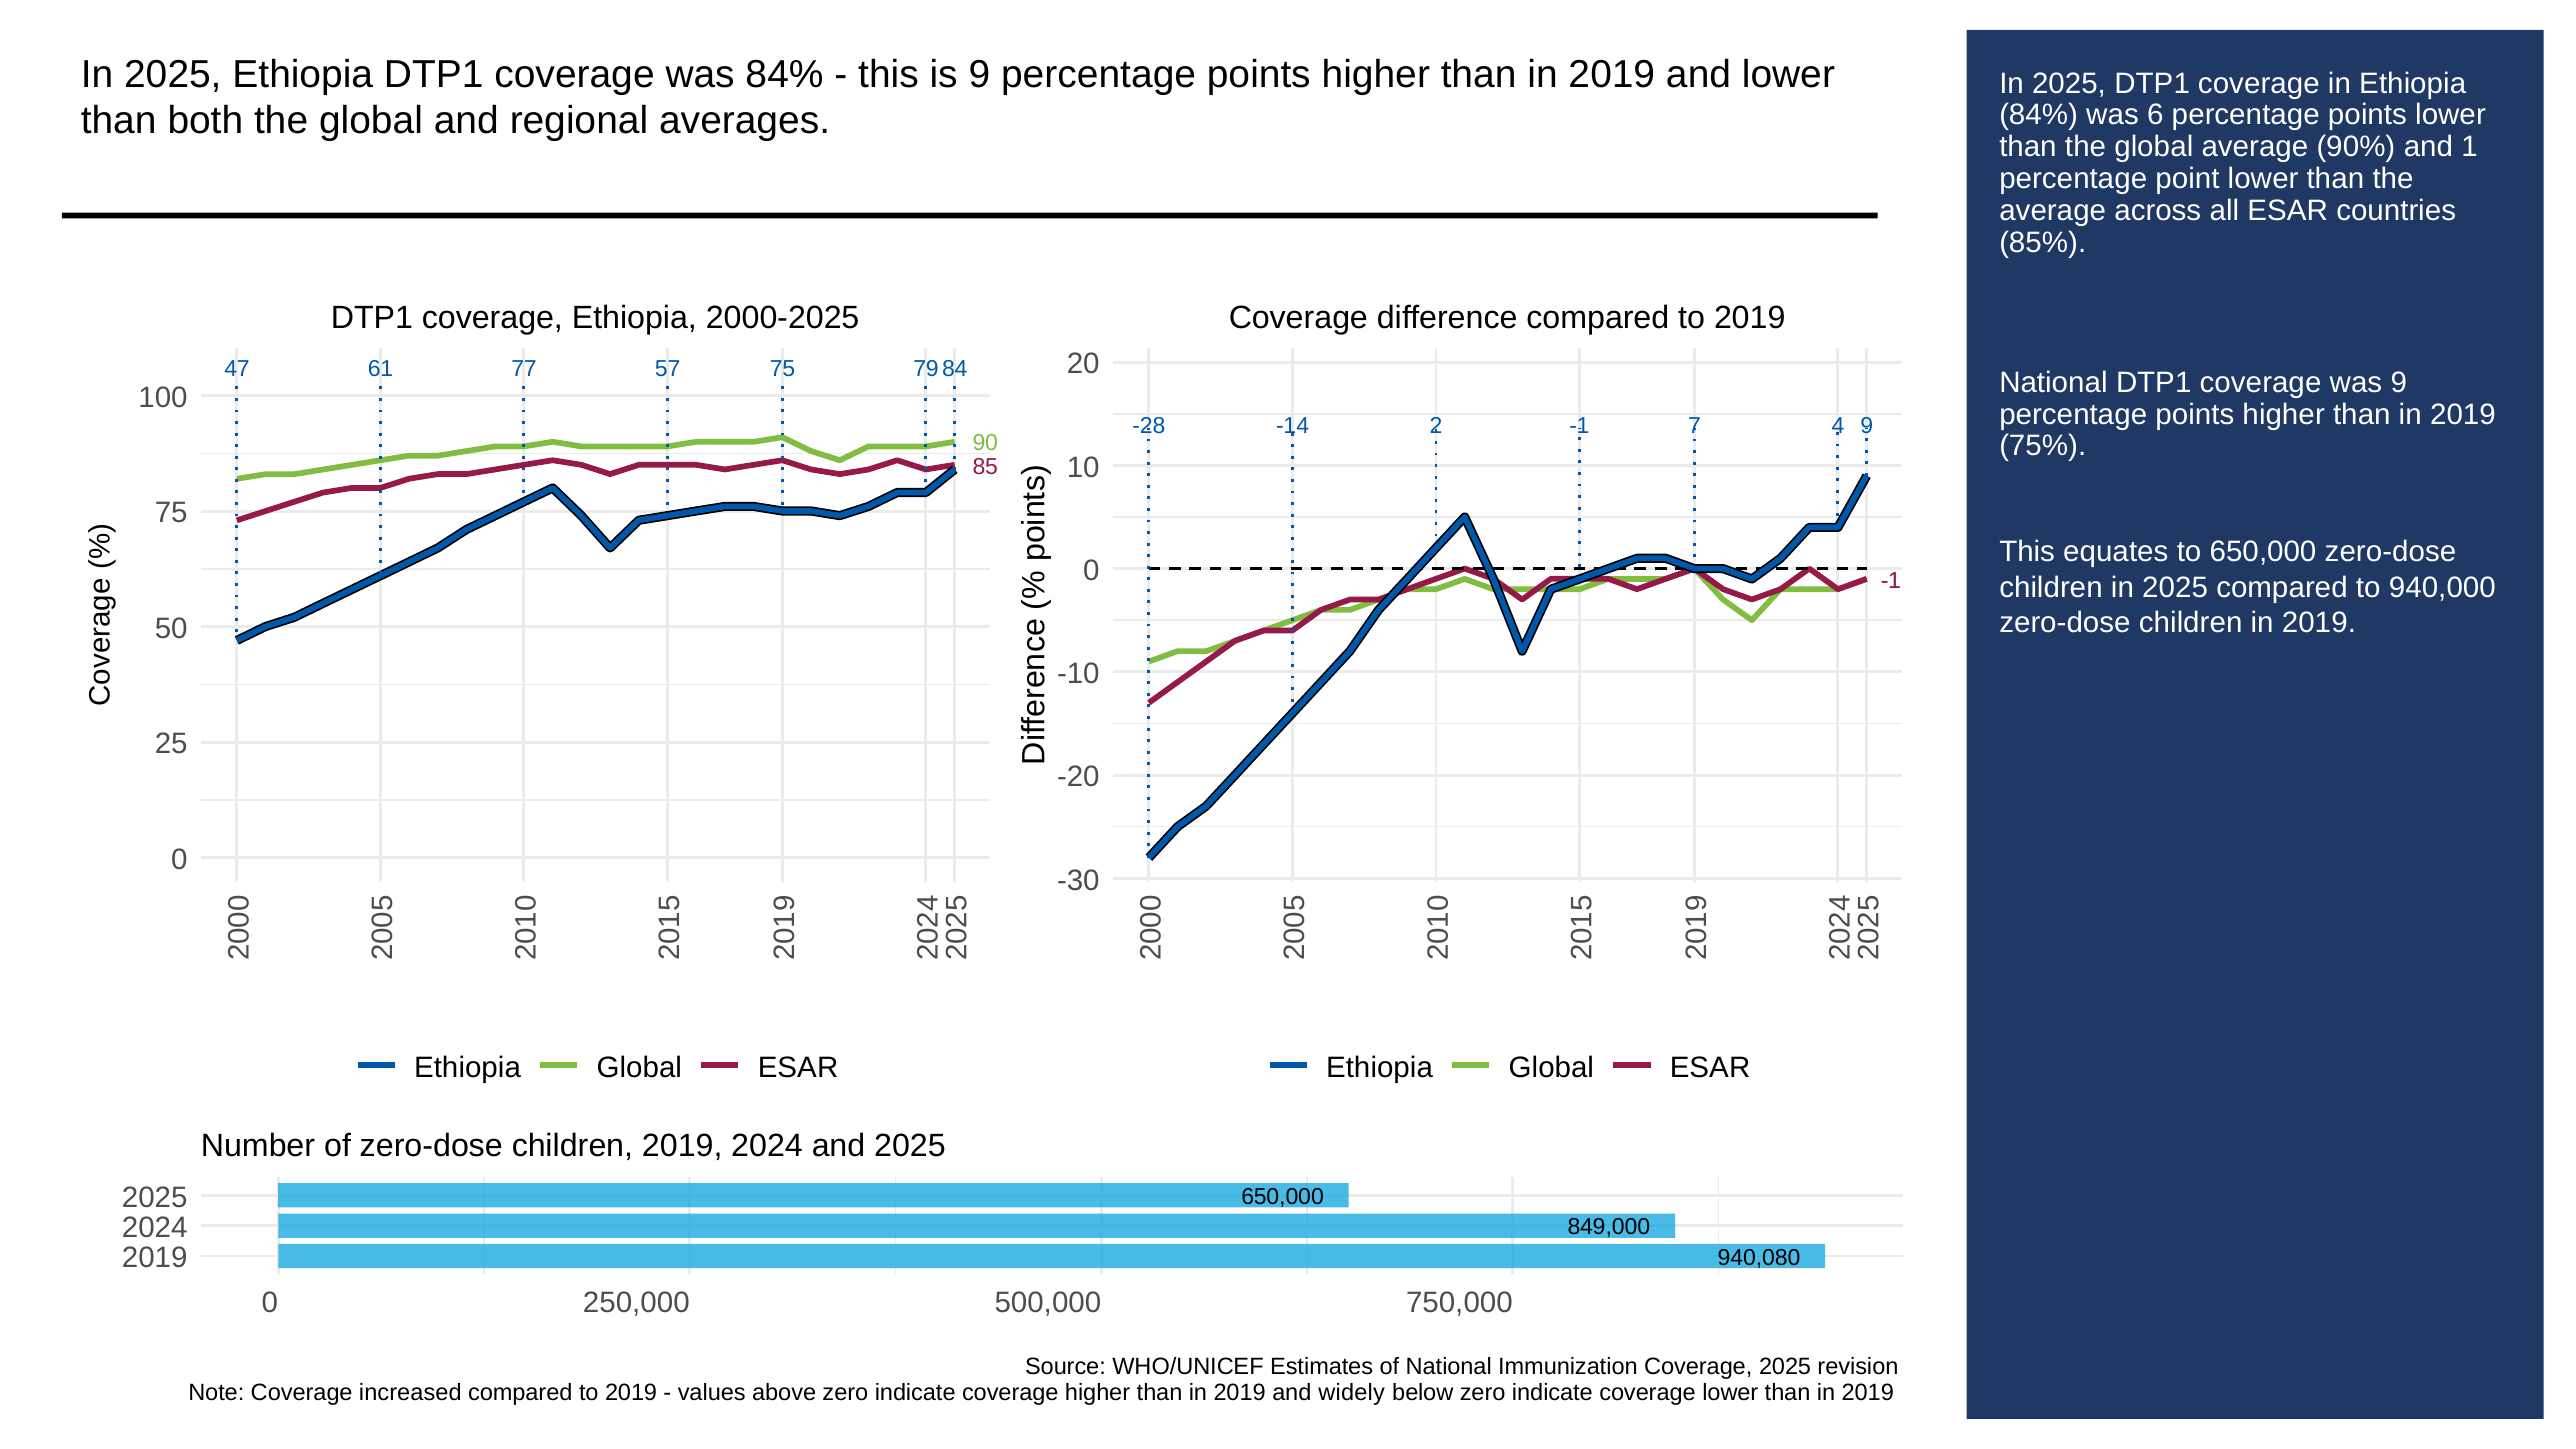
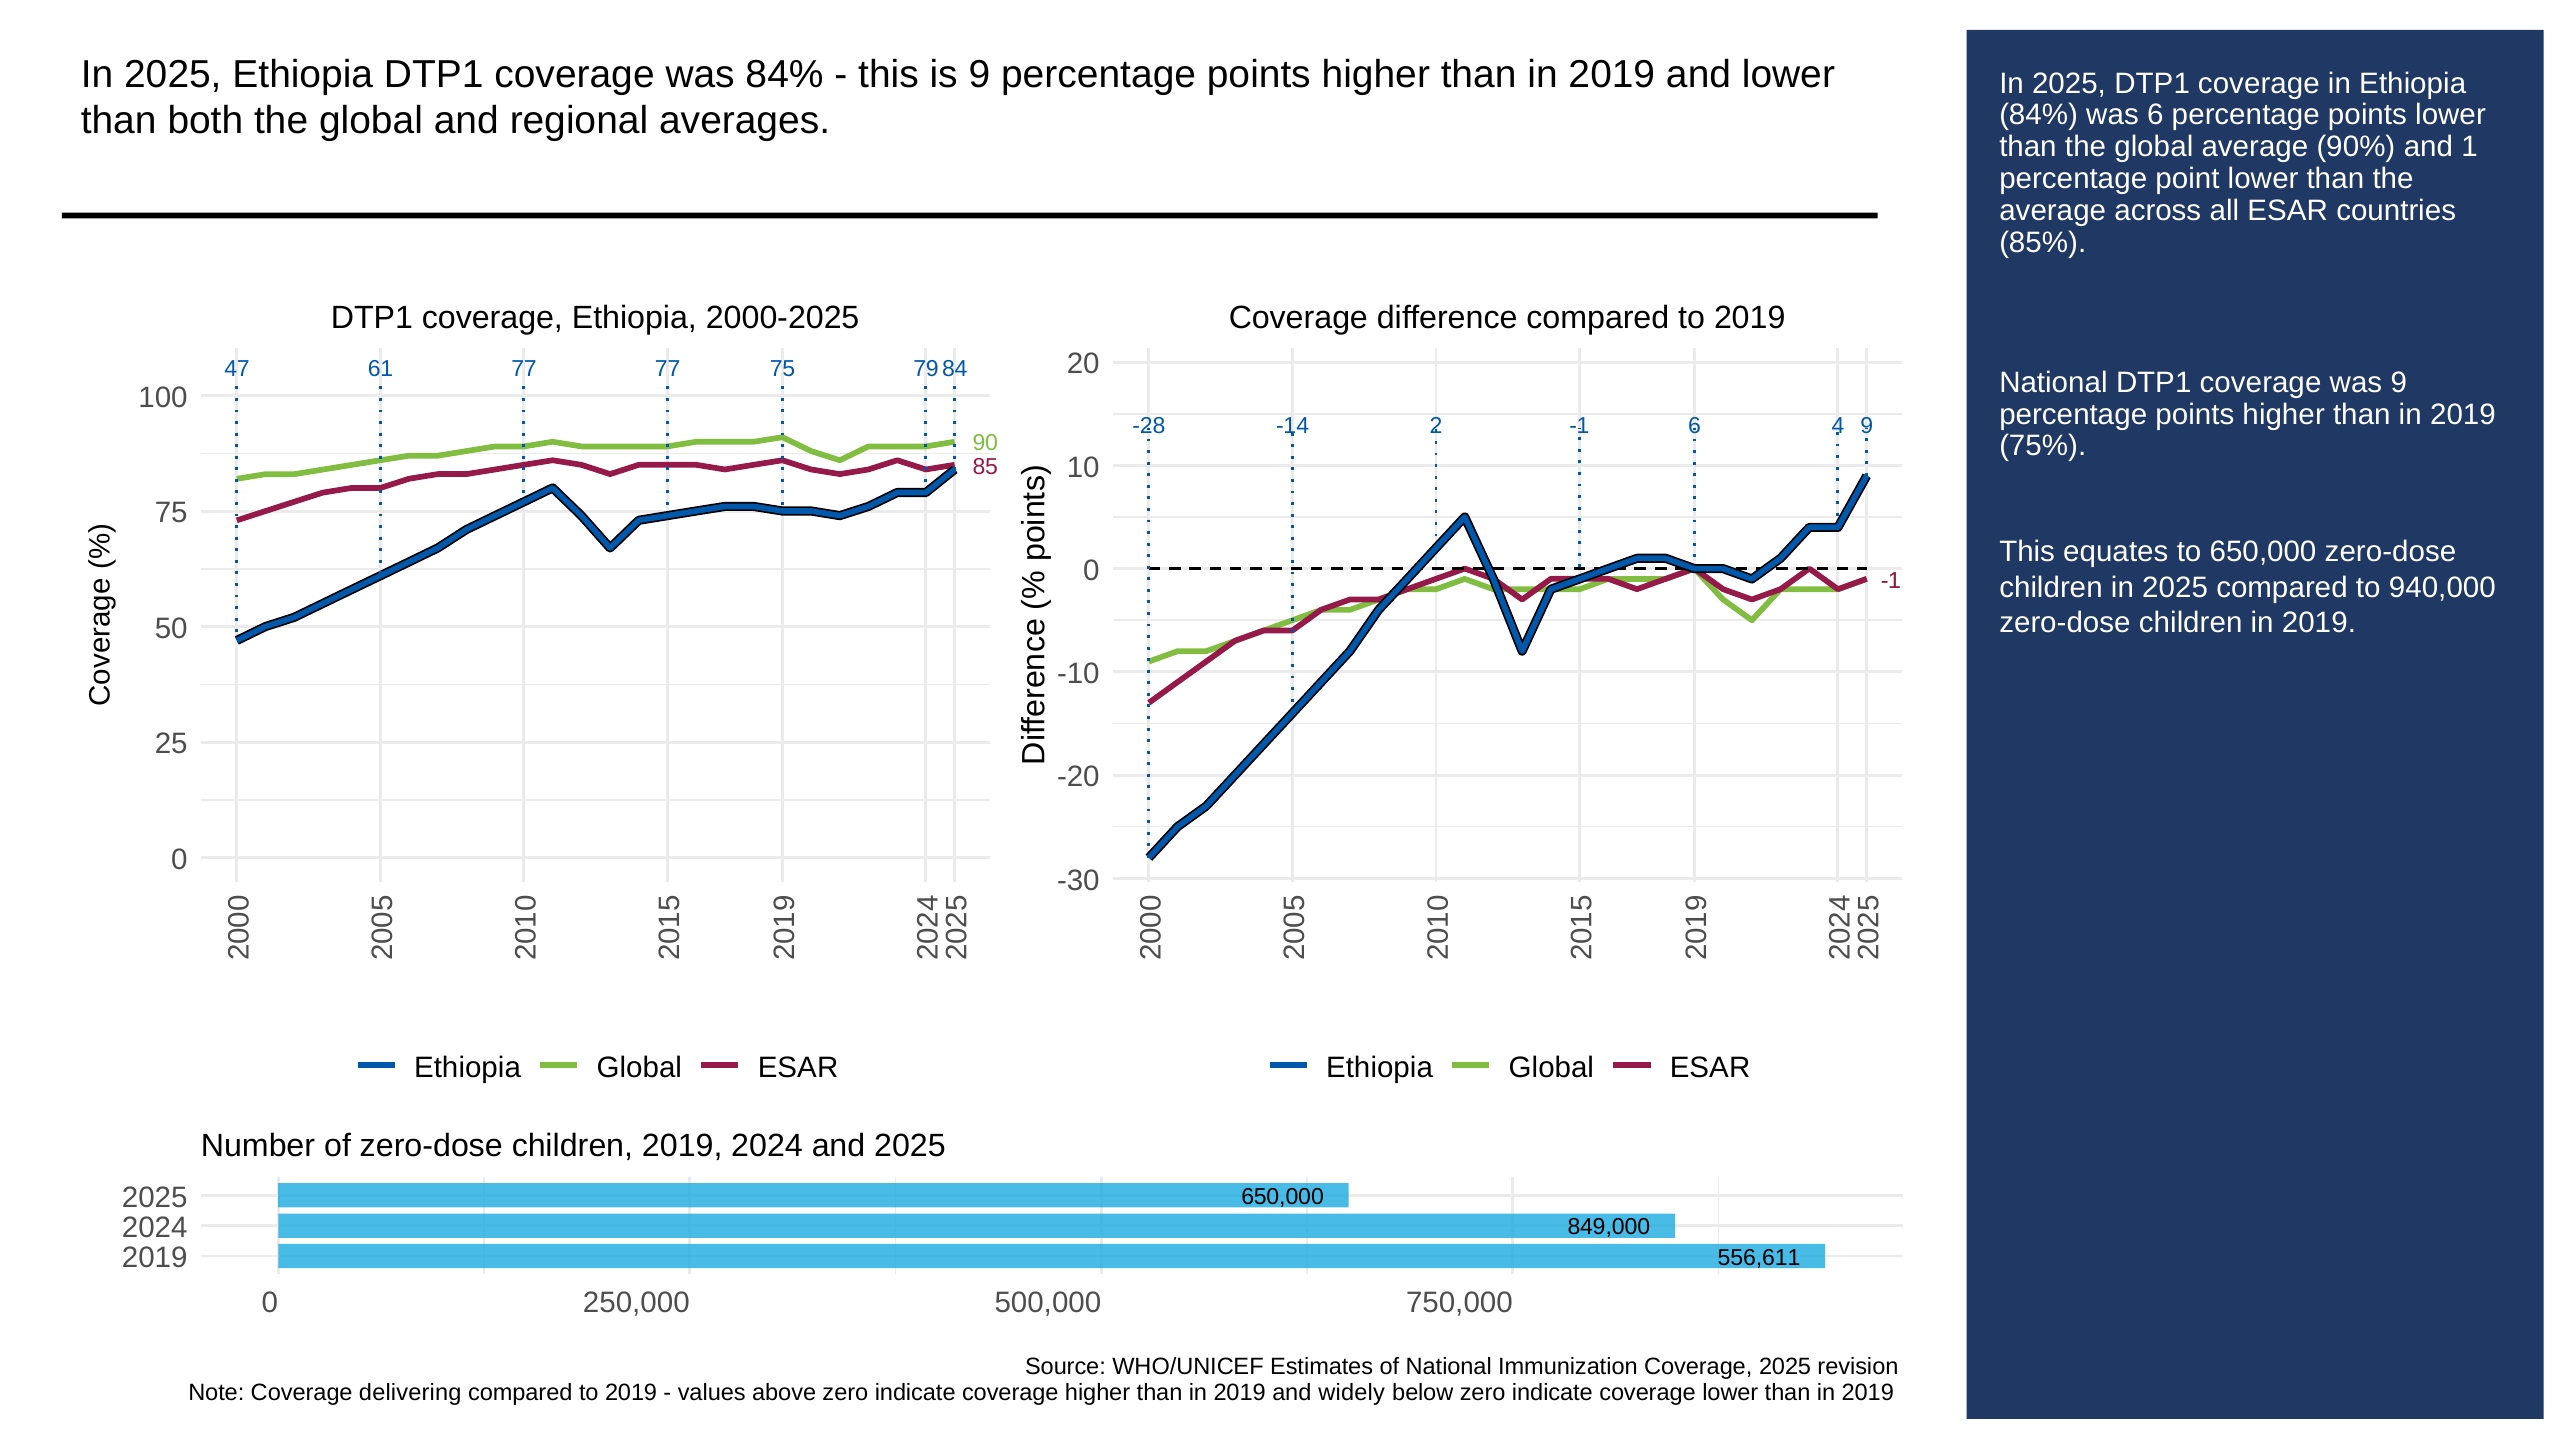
77 57: 57 -> 77 (668, 369)
-1 7: 7 -> 6 (1694, 426)
940,080: 940,080 -> 556,611 (1759, 1258)
increased: increased -> delivering (410, 1392)
